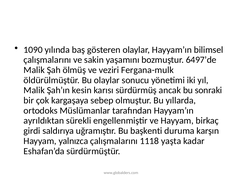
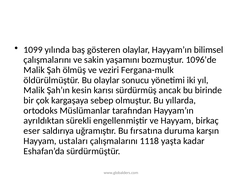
1090: 1090 -> 1099 (33, 50)
6497’de: 6497’de -> 1096’de (201, 60)
sonraki: sonraki -> birinde (208, 91)
girdi: girdi -> eser (32, 131)
başkenti: başkenti -> fırsatına (146, 131)
yalnızca: yalnızca -> ustaları (73, 141)
